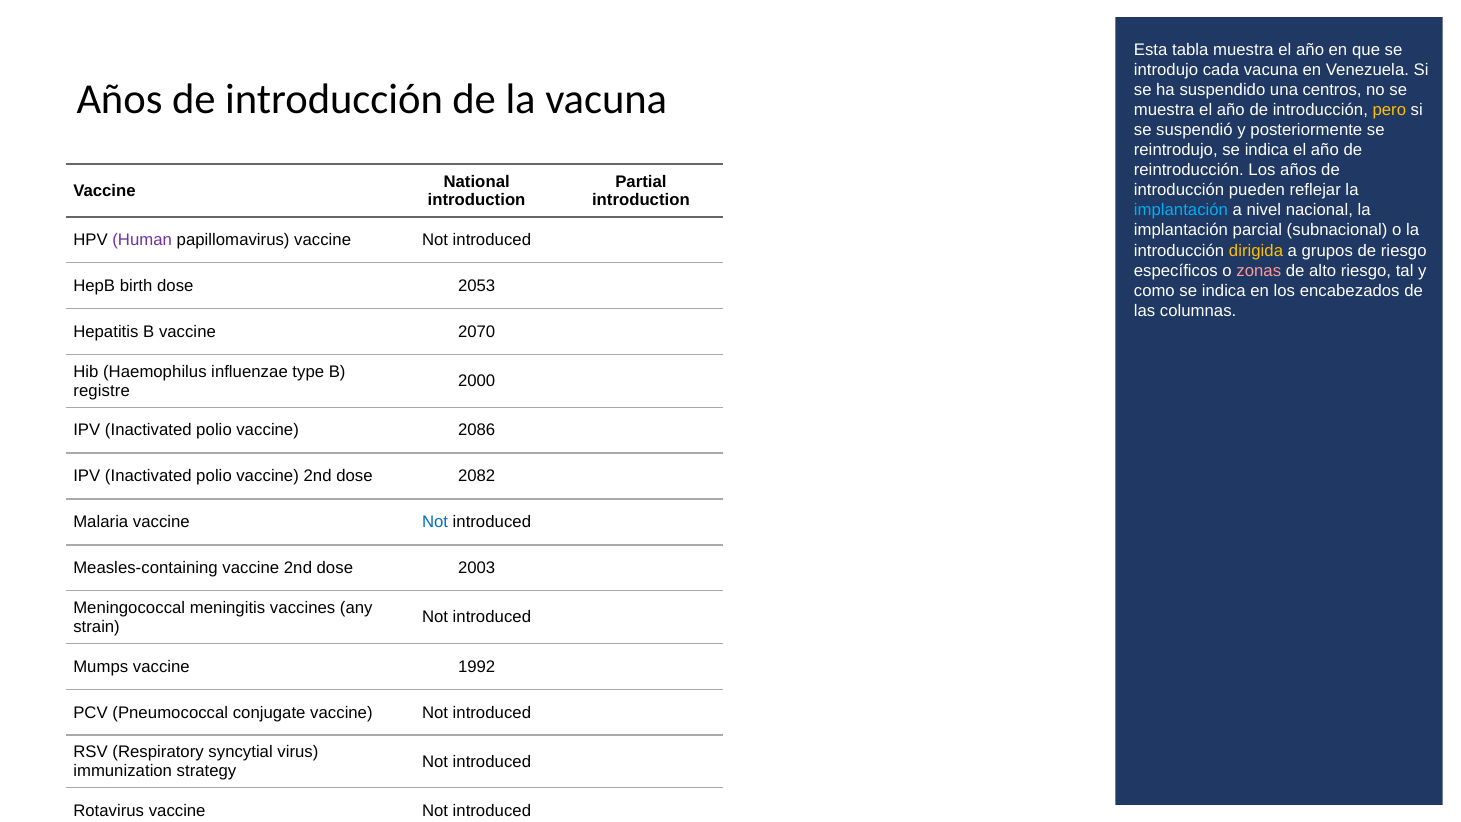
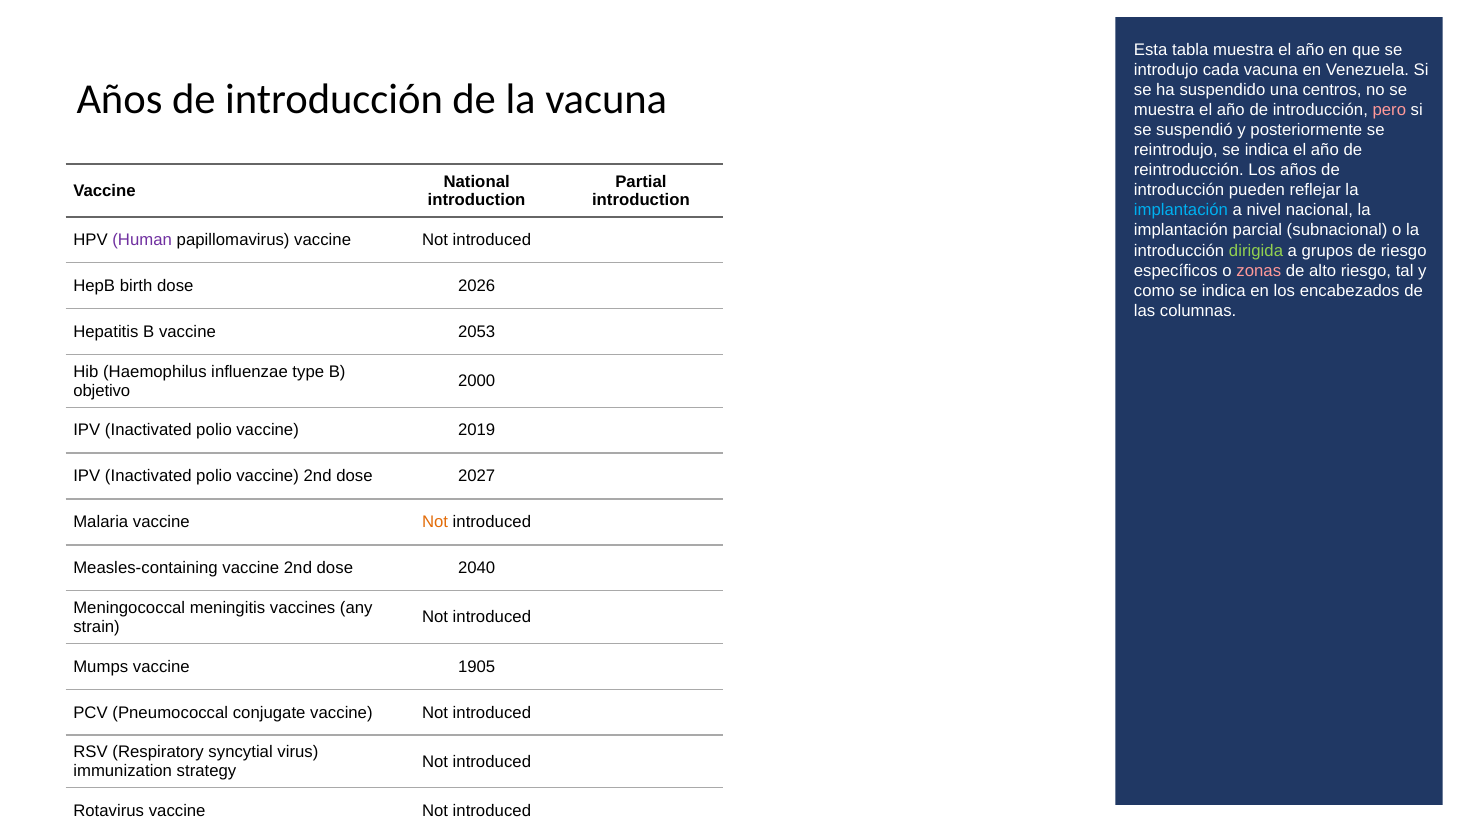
pero colour: yellow -> pink (1389, 110)
dirigida colour: yellow -> light green (1256, 251)
2053: 2053 -> 2026 (477, 286)
2070: 2070 -> 2053 (477, 332)
registre: registre -> objetivo (102, 390)
2086: 2086 -> 2019 (477, 430)
2082: 2082 -> 2027 (477, 476)
Not colour: blue -> orange (435, 522)
2003: 2003 -> 2040 (477, 568)
1992: 1992 -> 1905 (477, 666)
